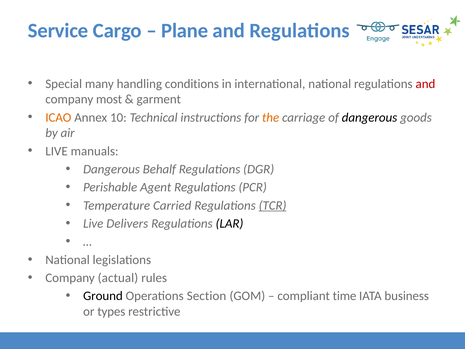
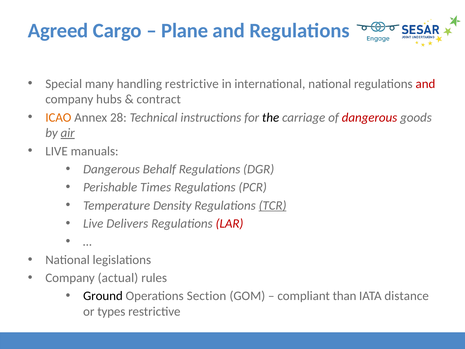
Service: Service -> Agreed (58, 31)
handling conditions: conditions -> restrictive (192, 84)
most: most -> hubs (109, 99)
garment: garment -> contract (159, 99)
10: 10 -> 28 (118, 117)
the colour: orange -> black (271, 117)
dangerous colour: black -> red (370, 117)
air underline: none -> present (68, 133)
Agent: Agent -> Times (156, 187)
Carried: Carried -> Density (172, 205)
LAR colour: black -> red (229, 223)
time: time -> than (345, 296)
business: business -> distance (407, 296)
